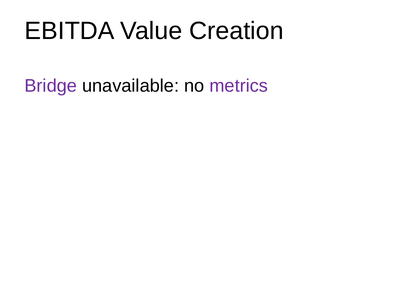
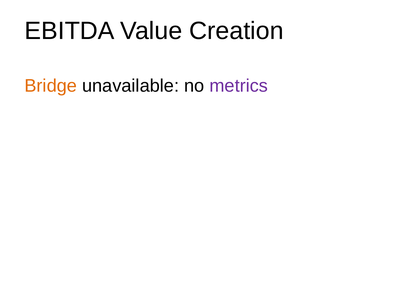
Bridge colour: purple -> orange (51, 86)
